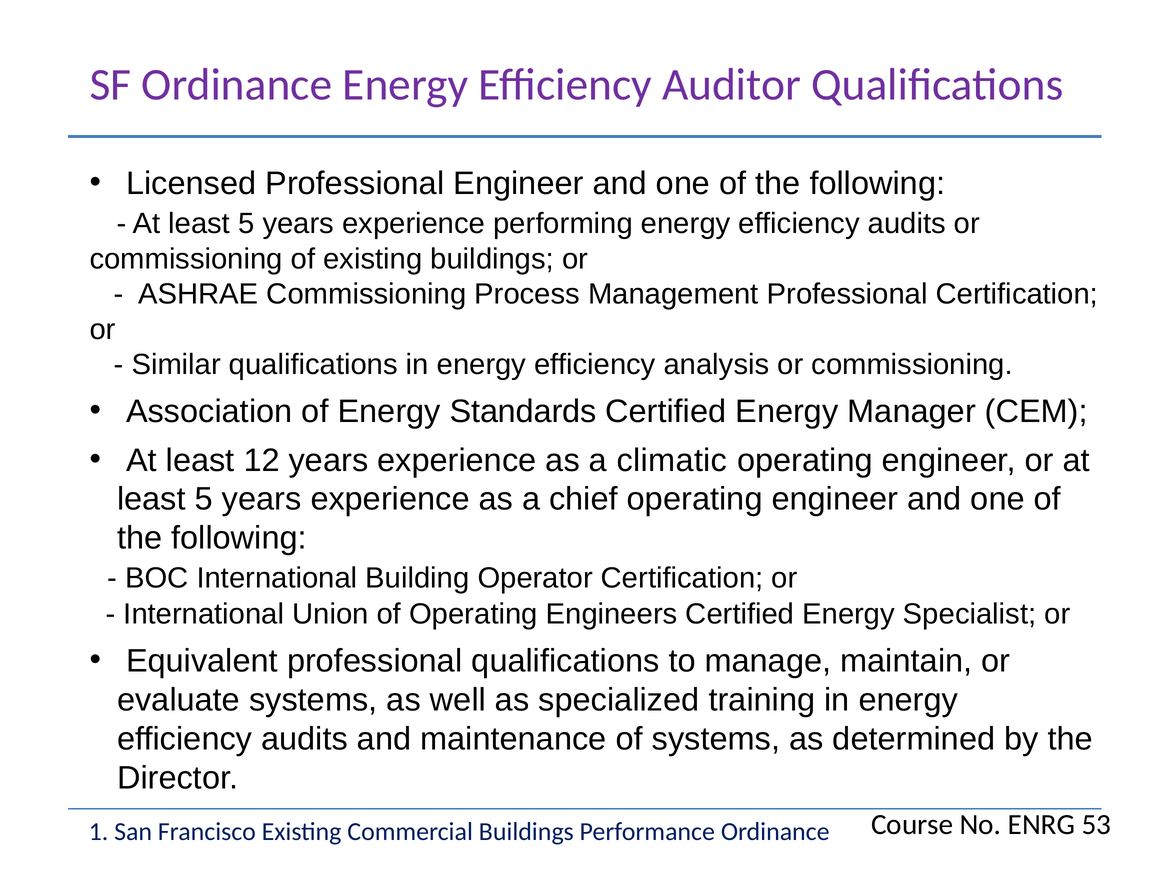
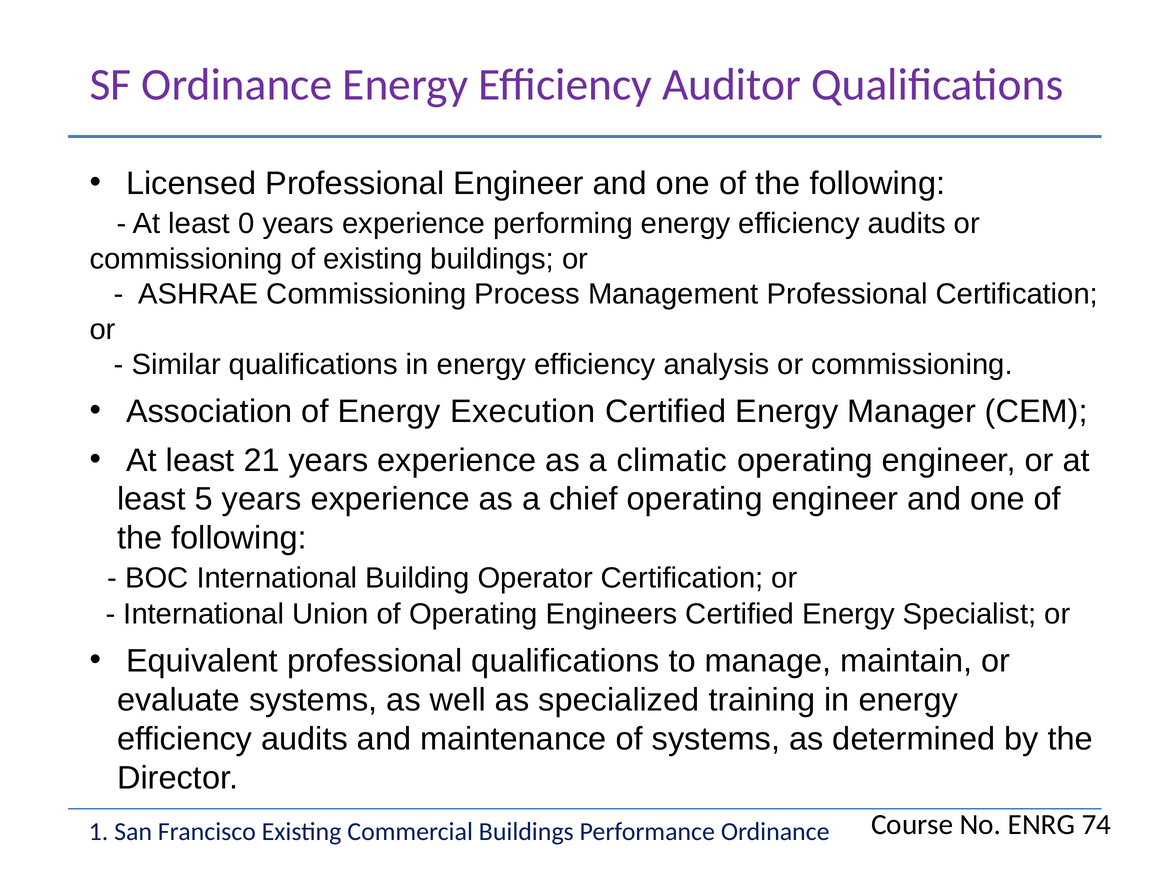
5: 5 -> 0 (246, 224)
Standards: Standards -> Execution (523, 412)
12: 12 -> 21 (262, 461)
53: 53 -> 74 (1096, 825)
